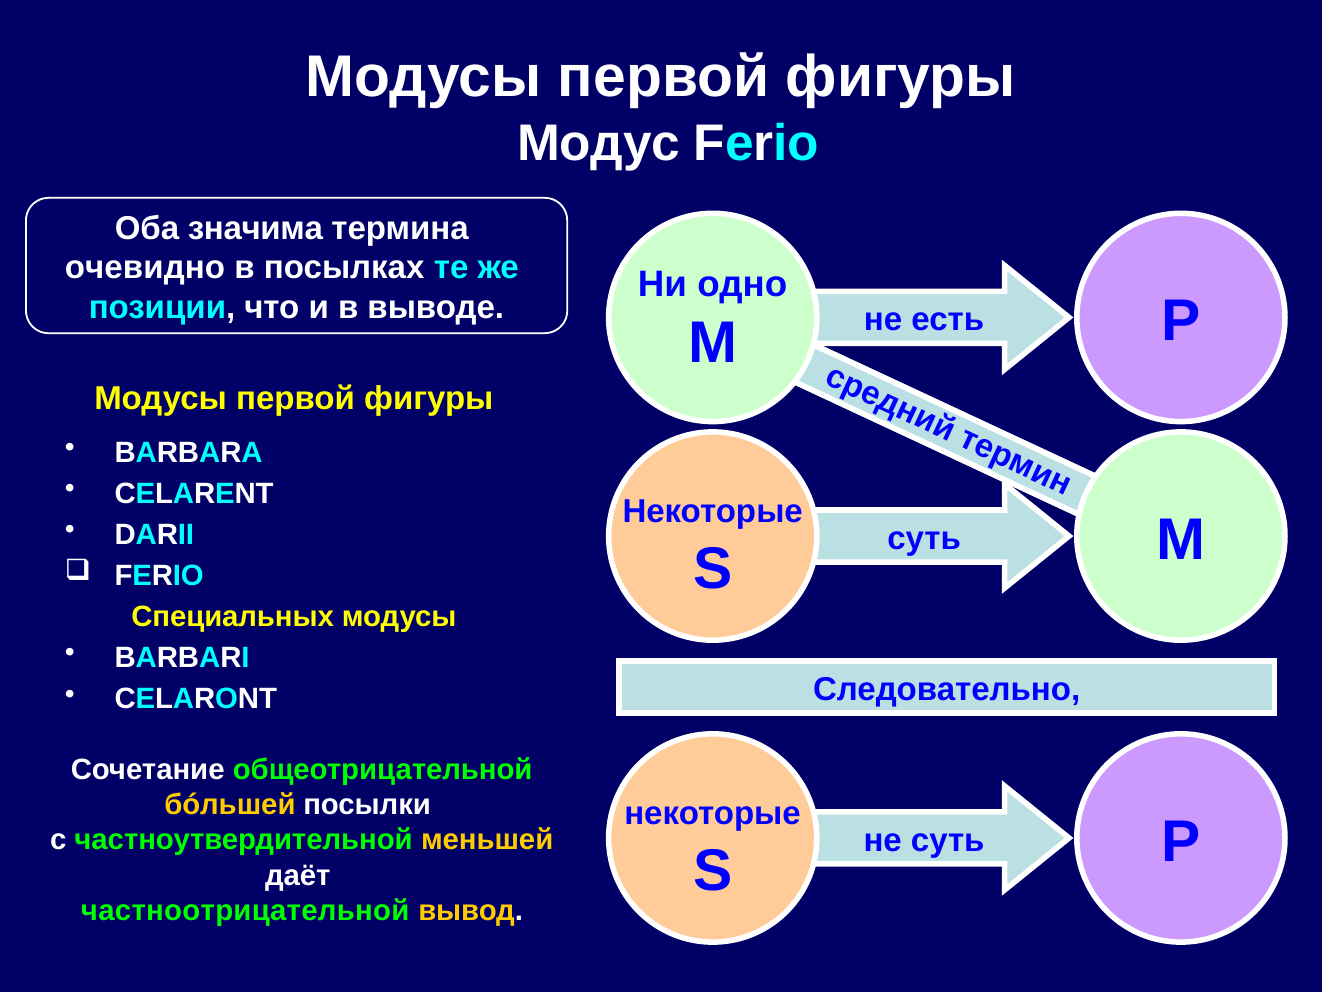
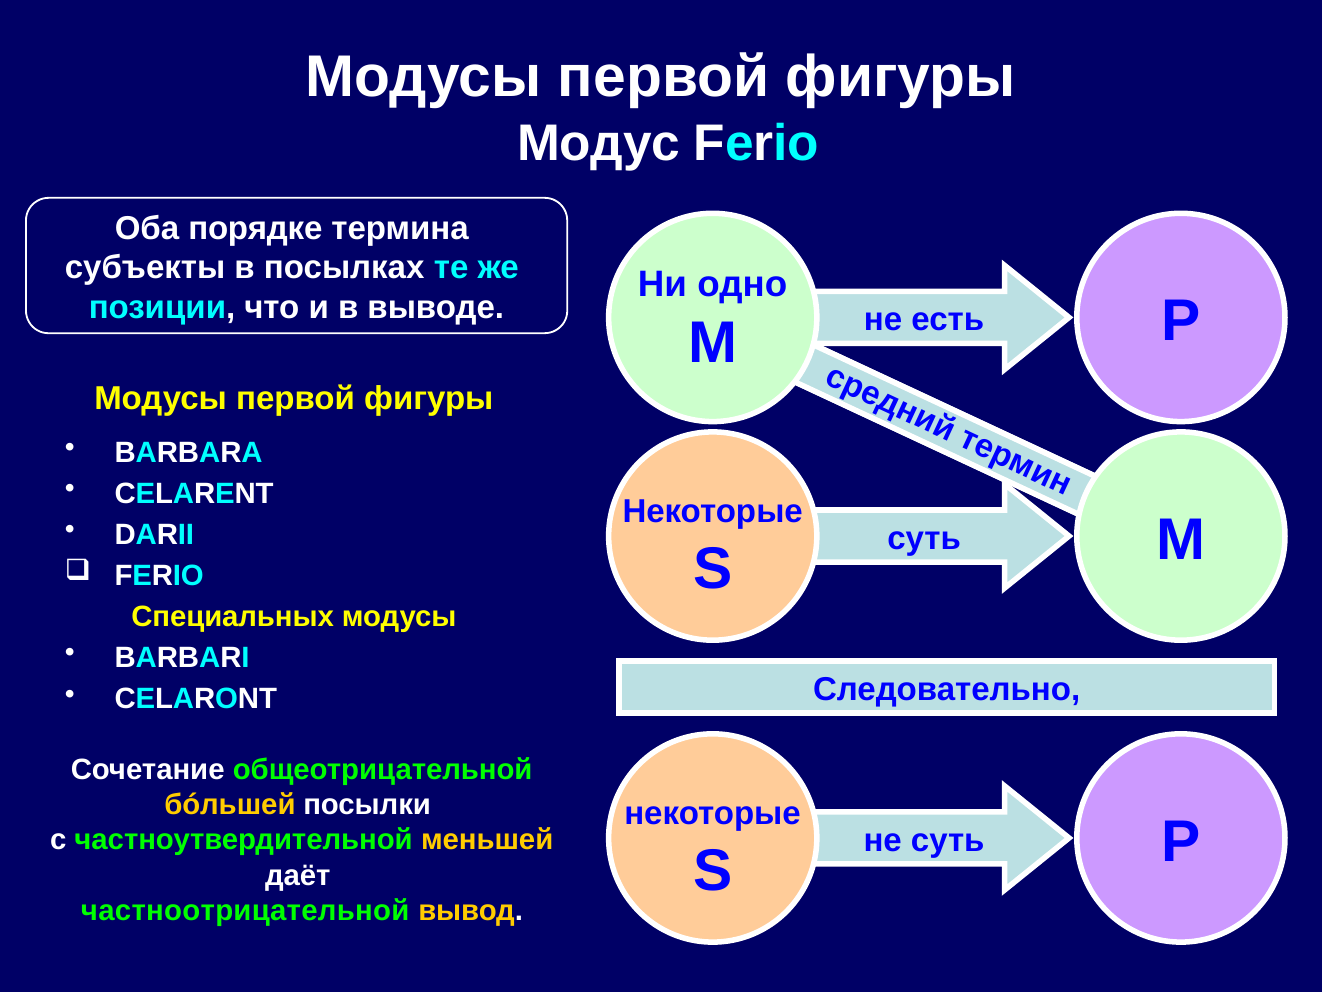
значима: значима -> порядке (255, 228)
очевидно: очевидно -> субъекты (145, 268)
